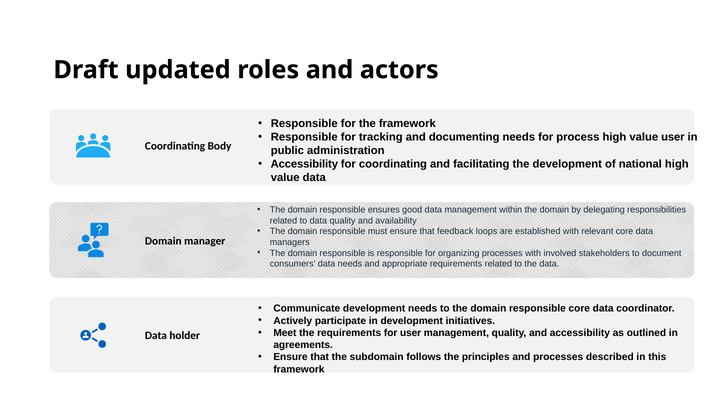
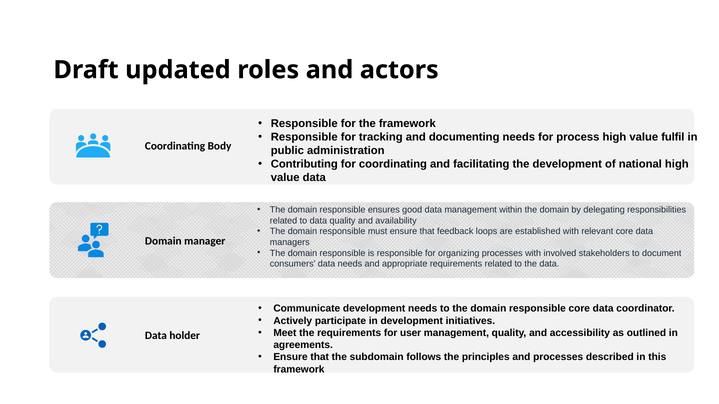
value user: user -> fulfil (673, 137)
Accessibility: Accessibility -> Contributing (304, 164)
